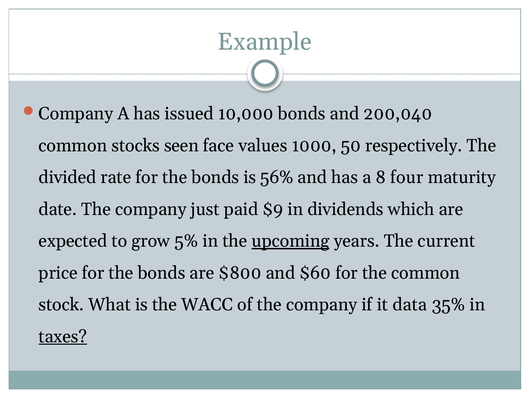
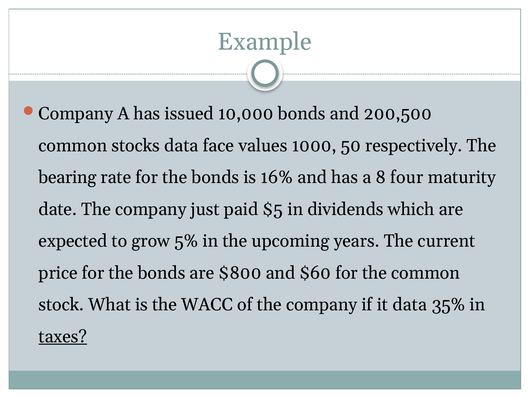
200,040: 200,040 -> 200,500 (398, 114)
stocks seen: seen -> data (181, 145)
divided: divided -> bearing (68, 177)
56%: 56% -> 16% (277, 177)
$9: $9 -> $5 (273, 209)
upcoming underline: present -> none (291, 241)
